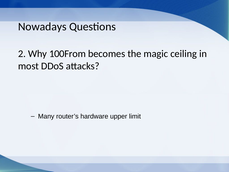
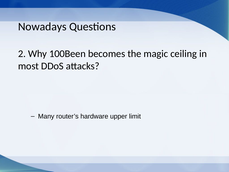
100From: 100From -> 100Been (67, 54)
